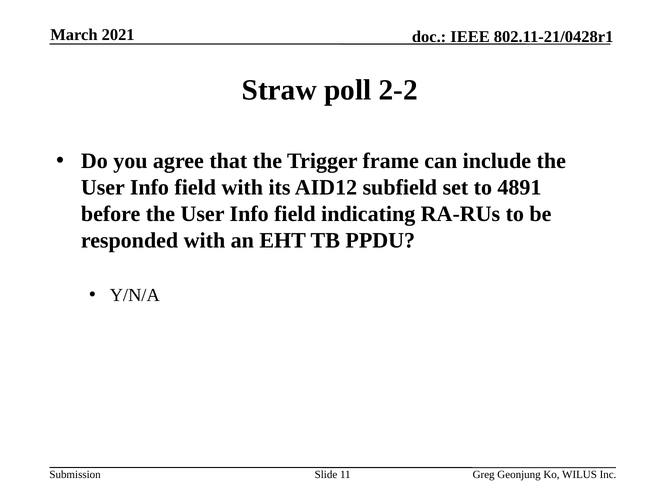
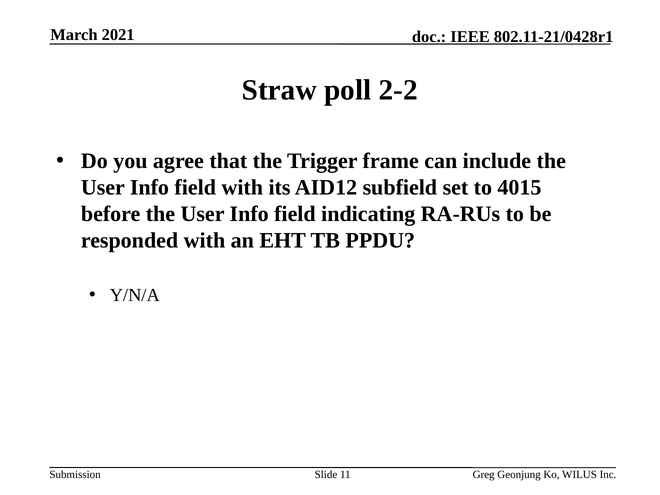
4891: 4891 -> 4015 (519, 187)
